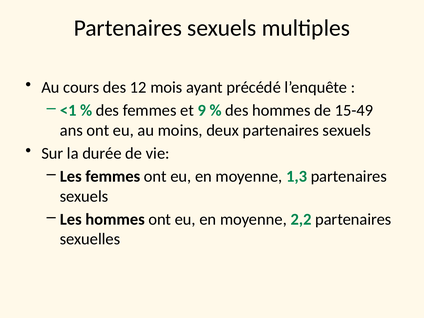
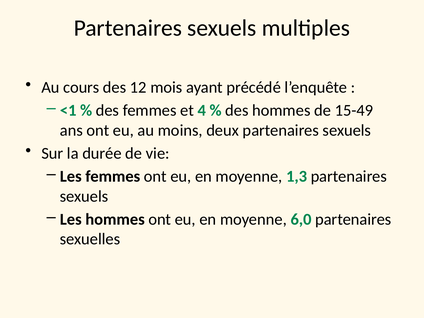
9: 9 -> 4 (202, 110)
2,2: 2,2 -> 6,0 (301, 219)
